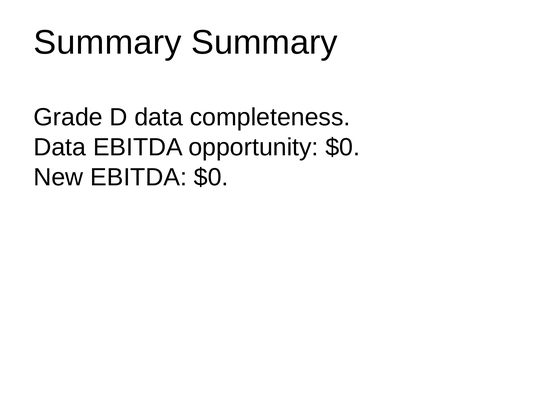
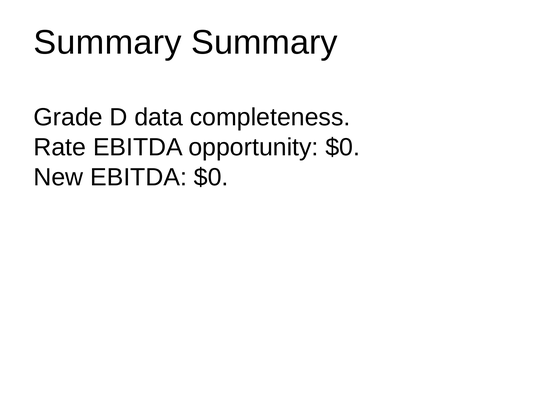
Data: Data -> Rate (60, 147)
